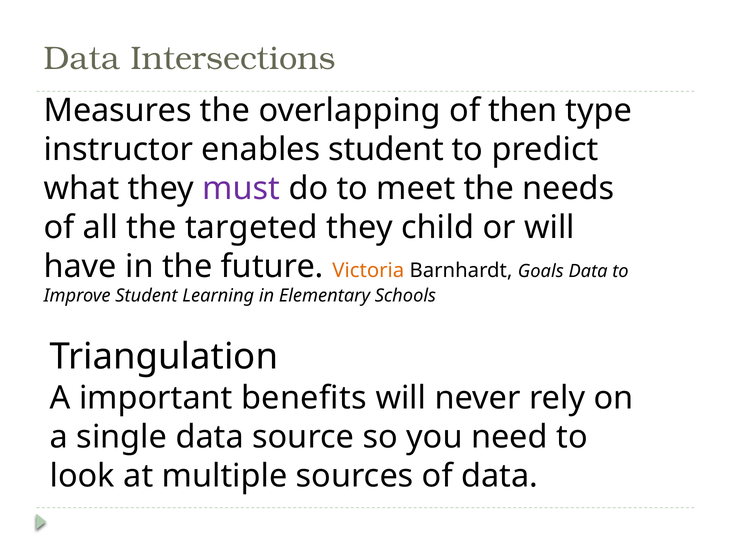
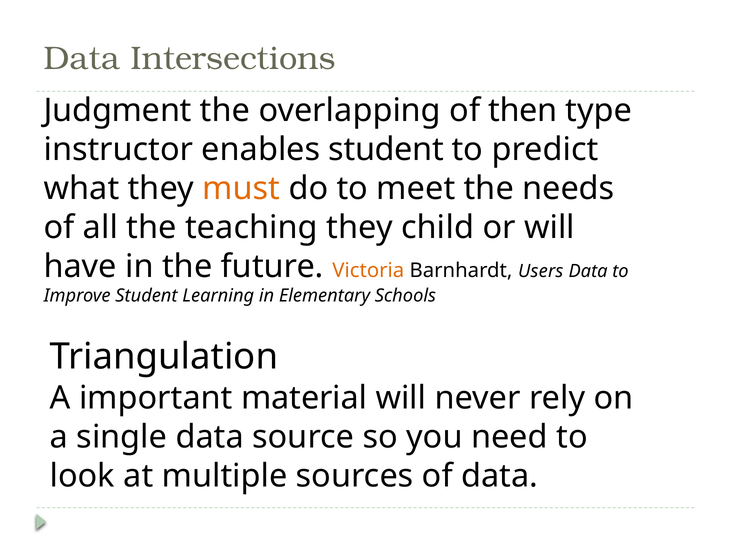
Measures: Measures -> Judgment (118, 111)
must colour: purple -> orange (241, 189)
targeted: targeted -> teaching (251, 228)
Goals: Goals -> Users (541, 271)
benefits: benefits -> material (304, 398)
